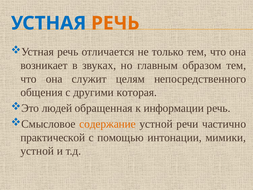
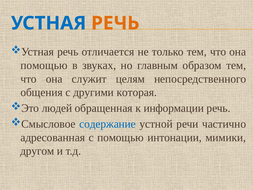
возникает: возникает -> помощью (44, 65)
содержание colour: orange -> blue (108, 124)
практической: практической -> адресованная (53, 137)
устной: устной -> другом (37, 151)
